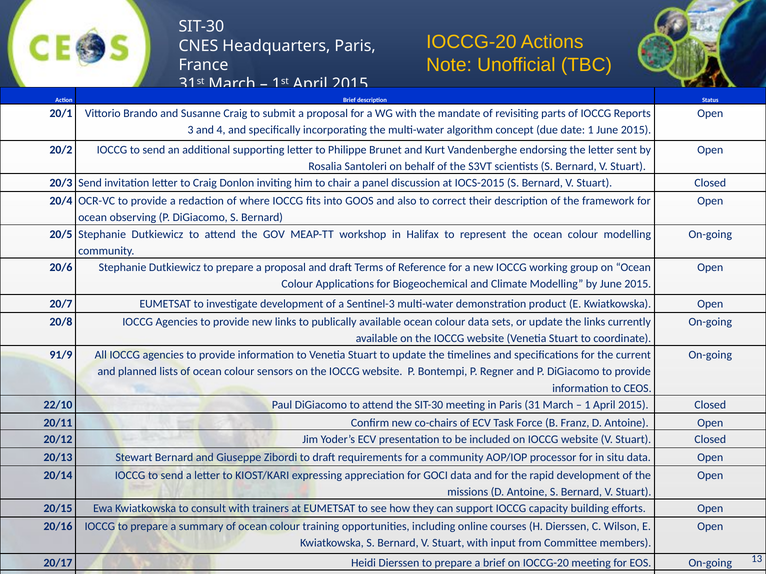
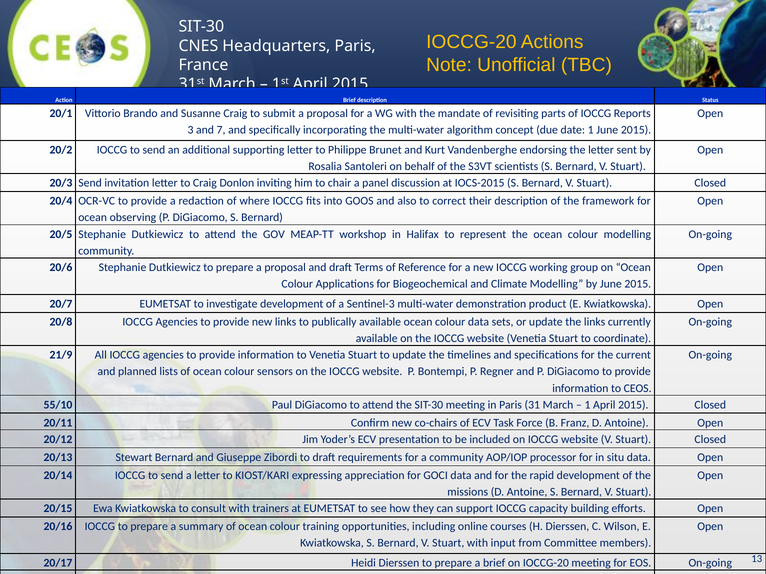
4: 4 -> 7 (221, 130)
91/9: 91/9 -> 21/9 (61, 355)
22/10: 22/10 -> 55/10 (58, 405)
